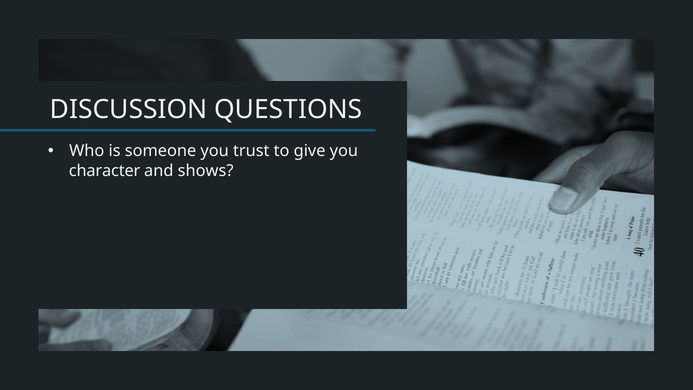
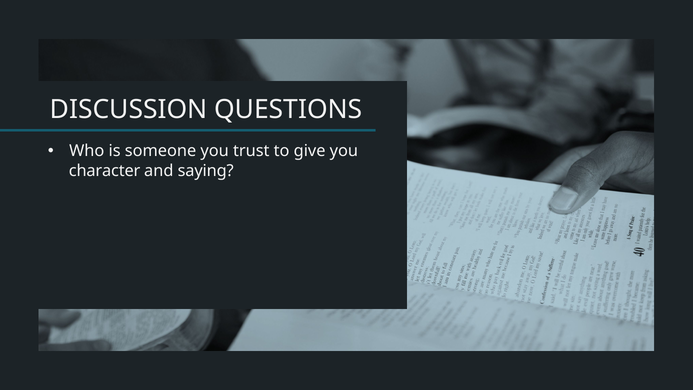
shows: shows -> saying (206, 171)
